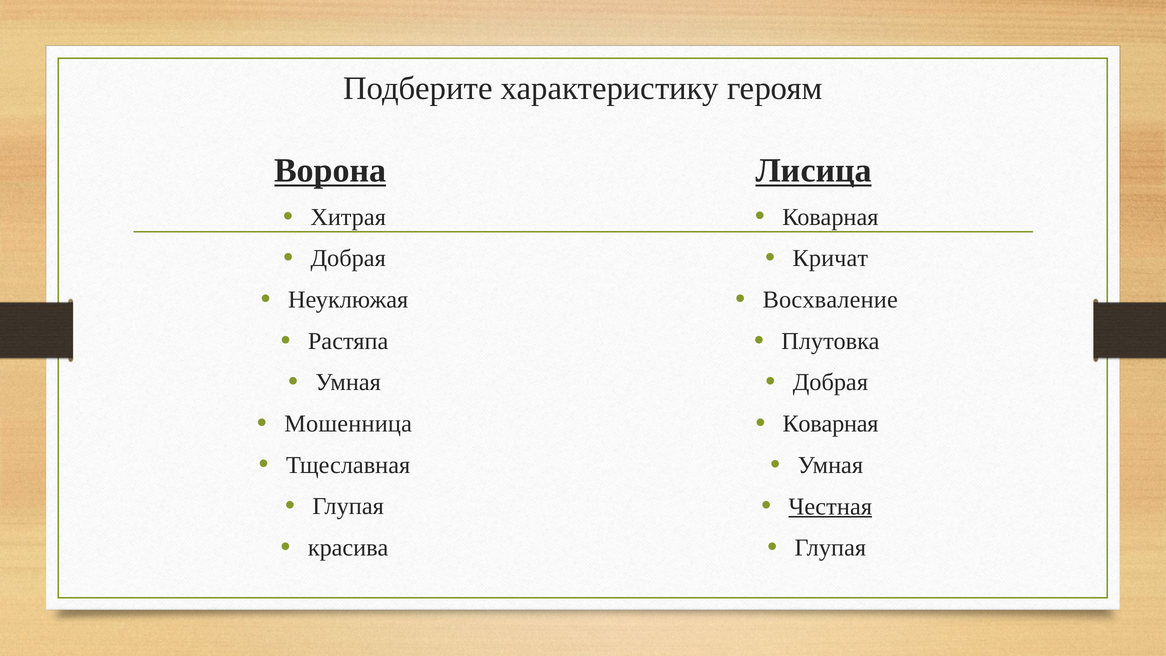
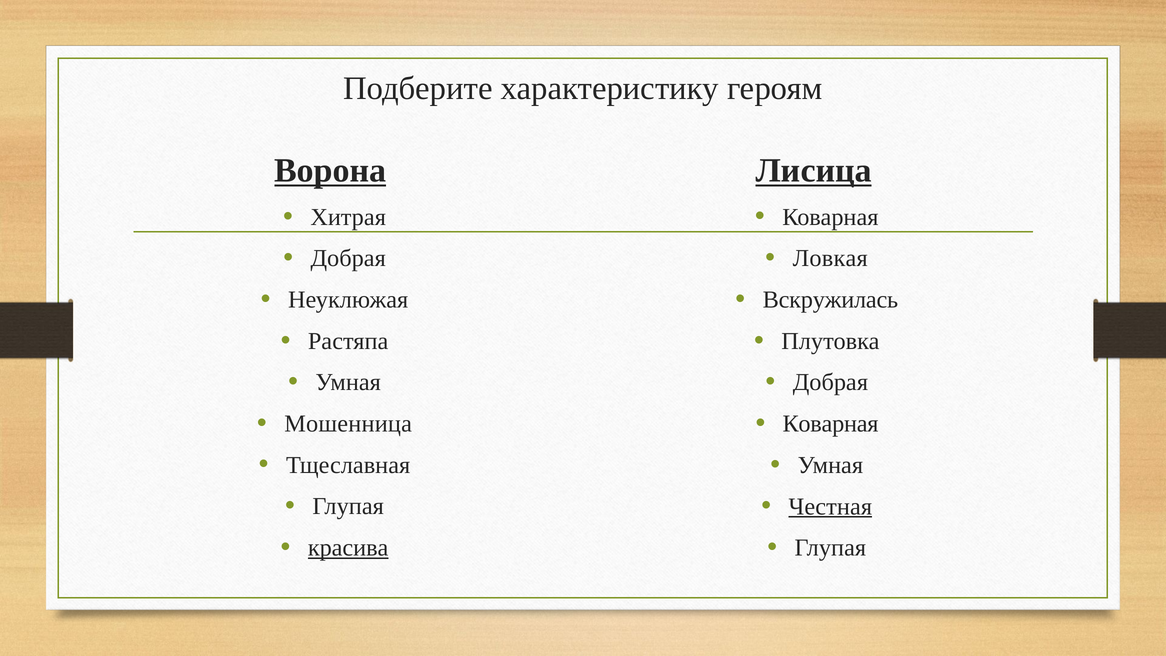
Кричат: Кричат -> Ловкая (830, 258)
Восхваление: Восхваление -> Вскружилась (830, 300)
красива underline: none -> present (348, 548)
